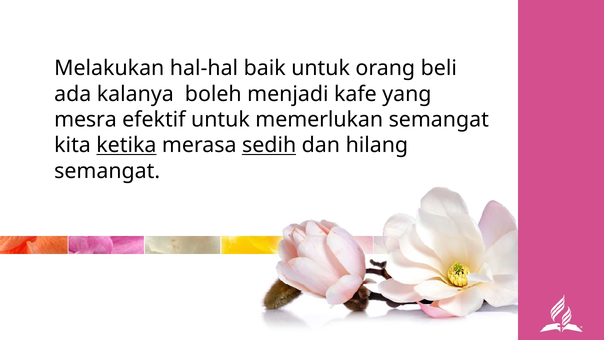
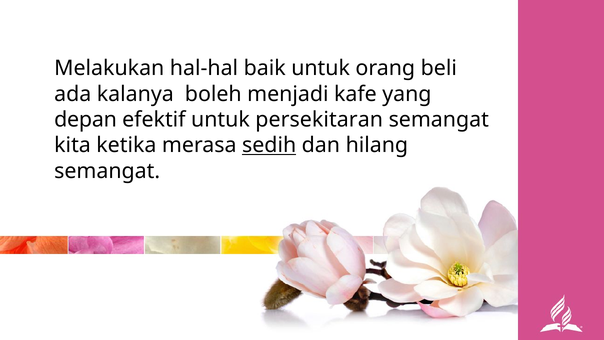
mesra: mesra -> depan (86, 120)
memerlukan: memerlukan -> persekitaran (319, 120)
ketika underline: present -> none (126, 145)
